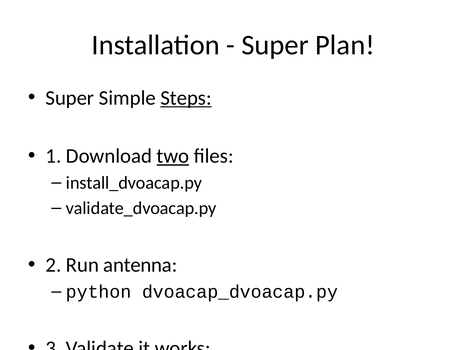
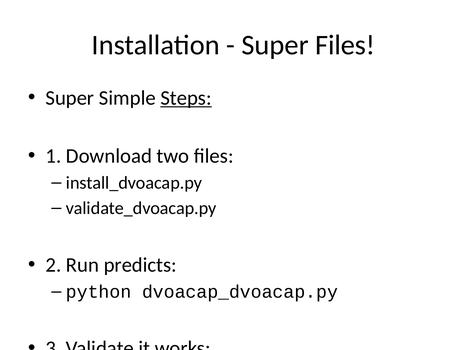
Super Plan: Plan -> Files (345, 45)
two underline: present -> none (173, 156)
antenna: antenna -> predicts (140, 265)
